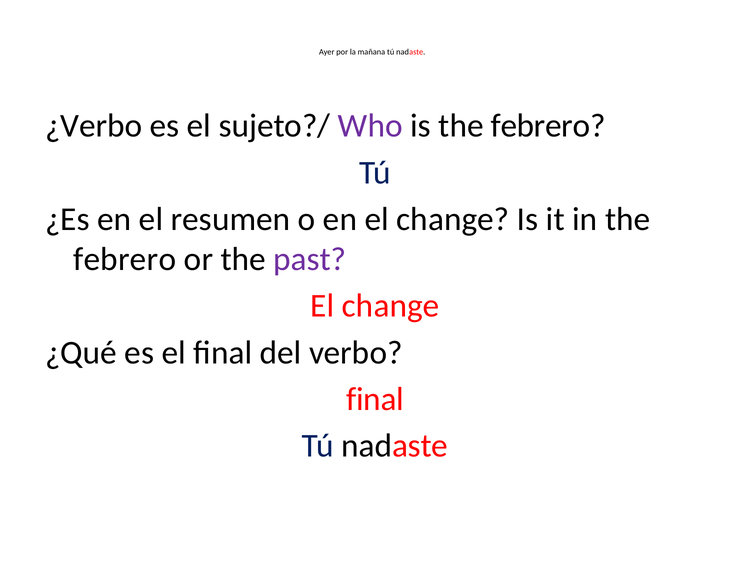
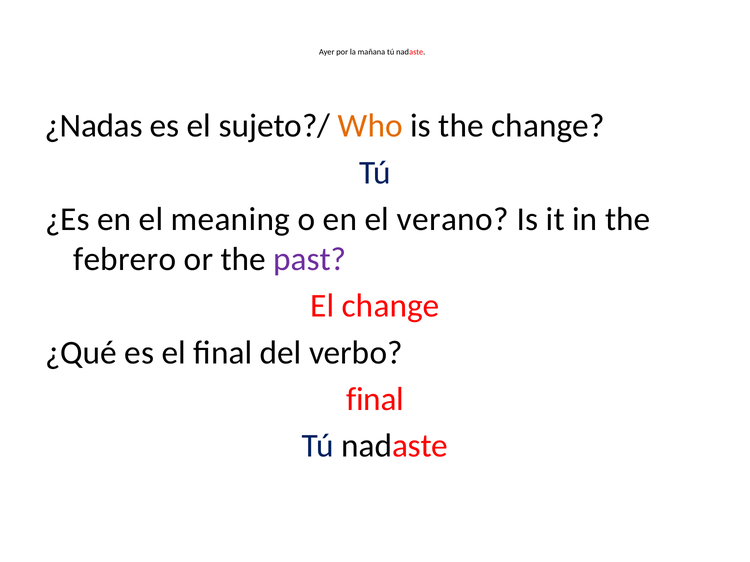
¿Verbo: ¿Verbo -> ¿Nadas (94, 126)
Who colour: purple -> orange (370, 126)
is the febrero: febrero -> change (548, 126)
resumen: resumen -> meaning (230, 219)
en el change: change -> verano (453, 219)
